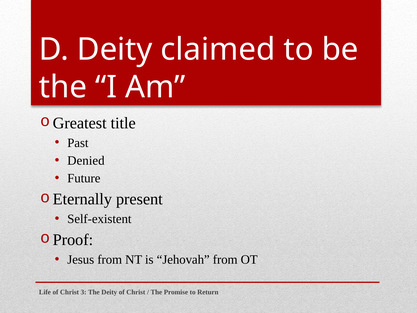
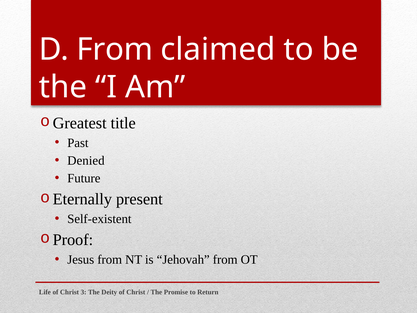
D Deity: Deity -> From (115, 49)
